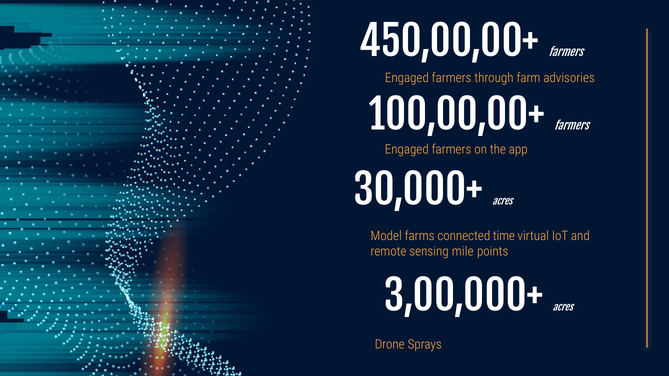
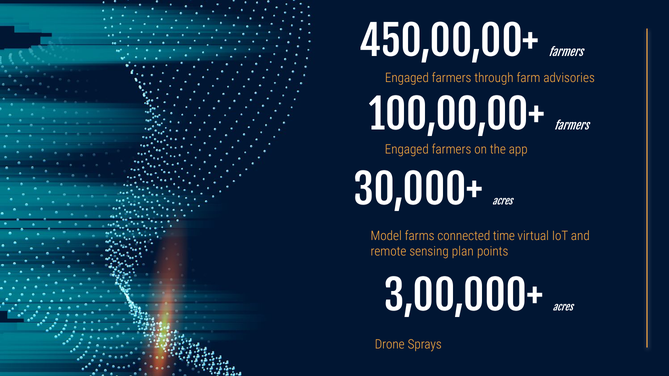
mile: mile -> plan (463, 252)
